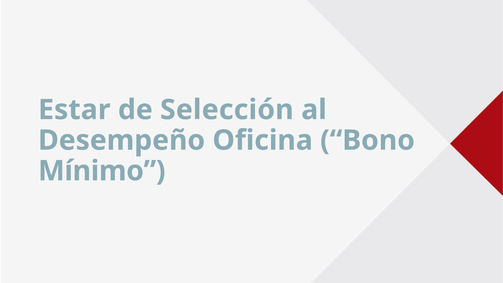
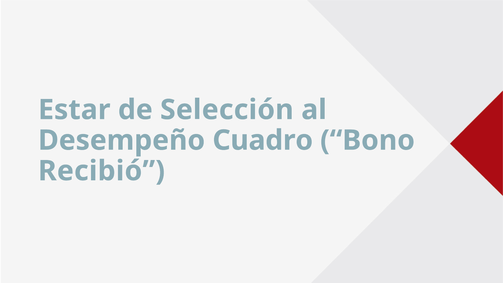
Oficina: Oficina -> Cuadro (263, 140)
Mínimo: Mínimo -> Recibió (102, 171)
